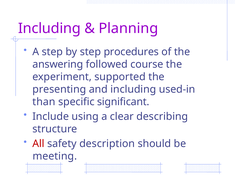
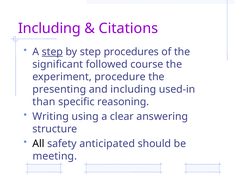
Planning: Planning -> Citations (128, 28)
step underline: none -> present (52, 52)
answering: answering -> significant (58, 64)
supported: supported -> procedure (120, 77)
significant: significant -> reasoning (123, 102)
Include: Include -> Writing (51, 117)
describing: describing -> answering (162, 117)
All colour: red -> black (38, 144)
description: description -> anticipated (107, 144)
